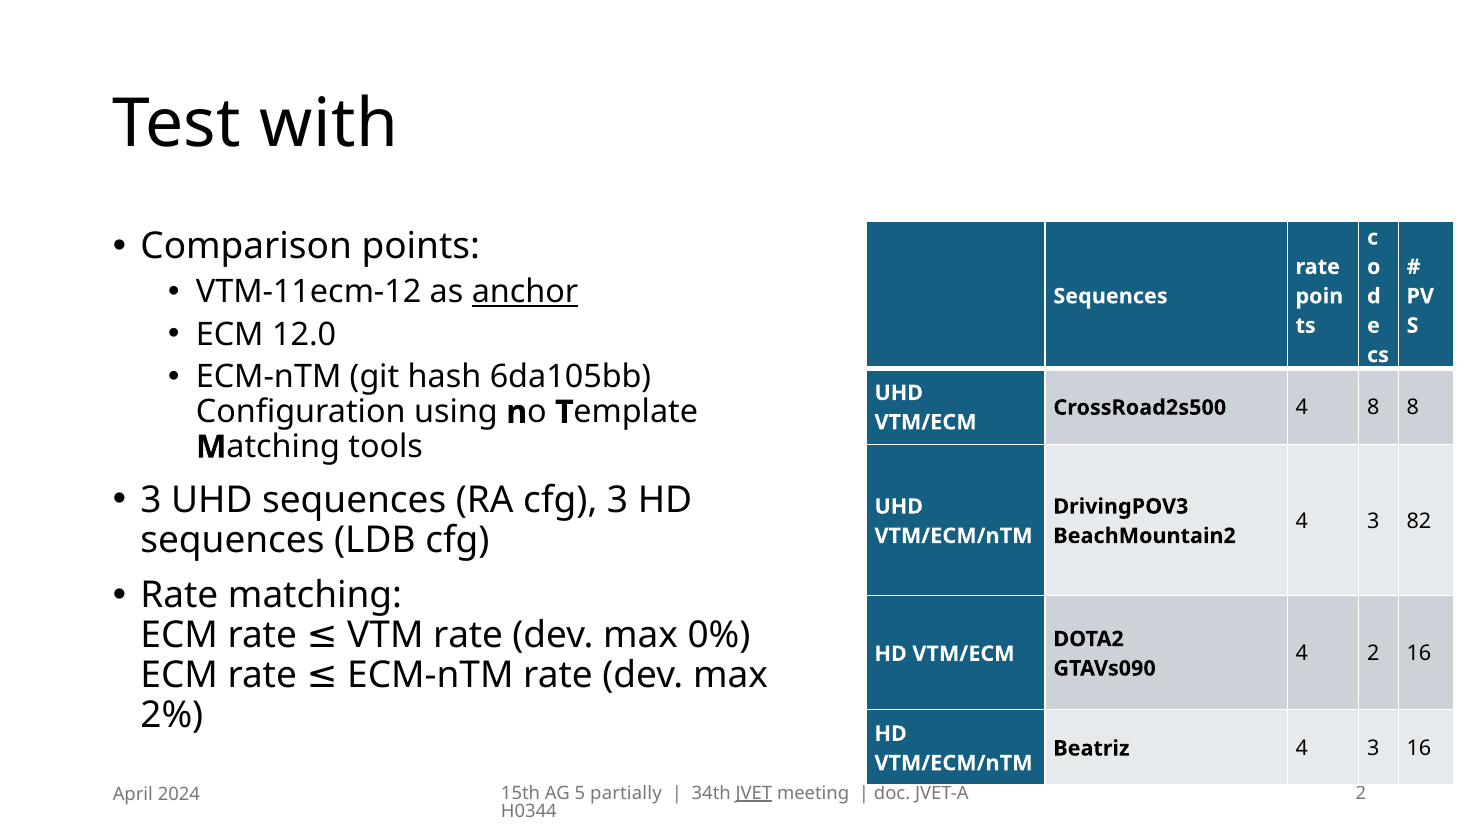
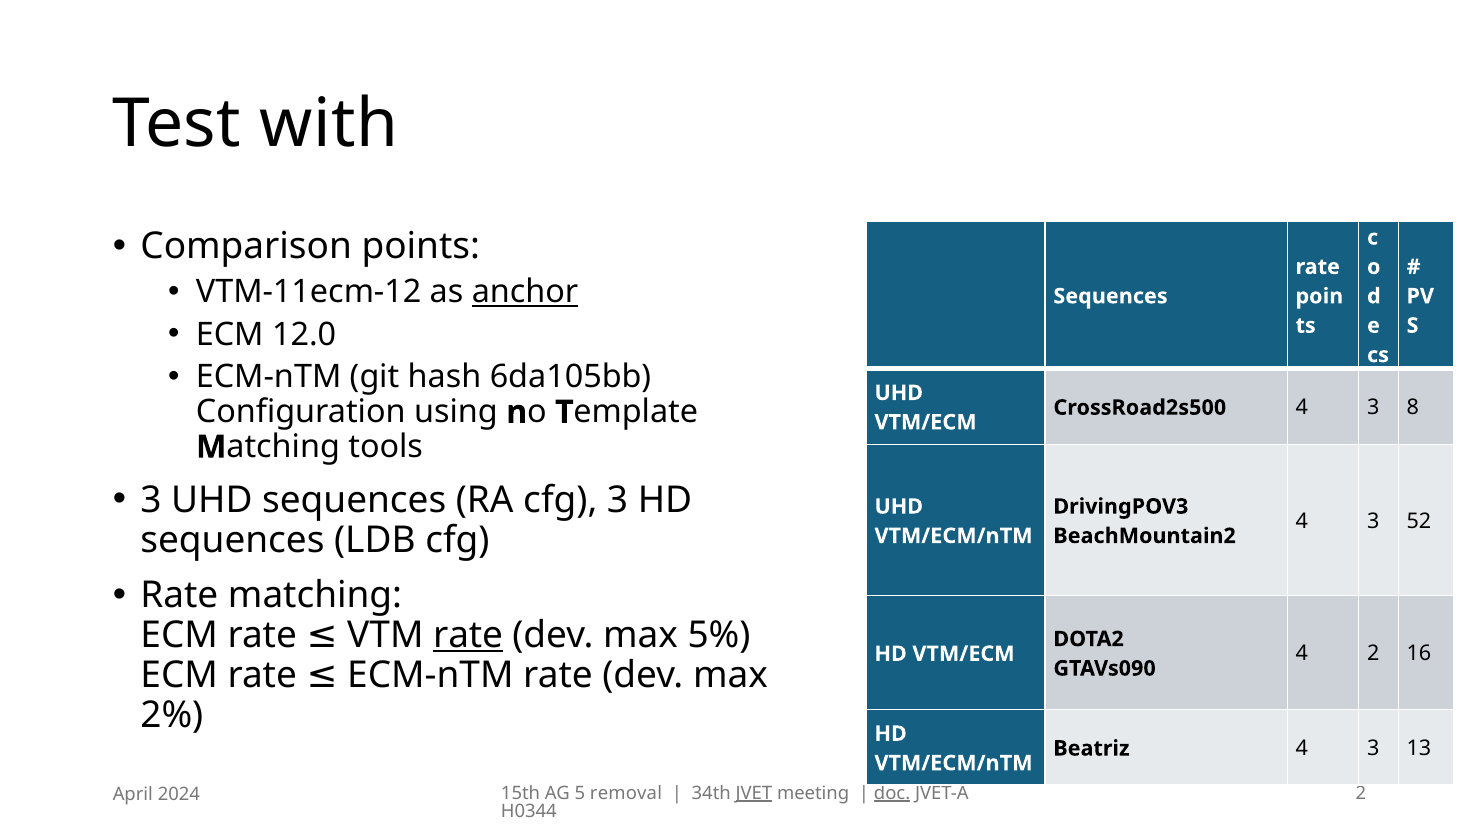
CrossRoad2s500 4 8: 8 -> 3 (1373, 408)
82: 82 -> 52 (1419, 521)
rate underline: none -> present (468, 635)
0%: 0% -> 5% (719, 635)
3 16: 16 -> 13 (1419, 748)
partially: partially -> removal (626, 793)
doc underline: none -> present (892, 793)
